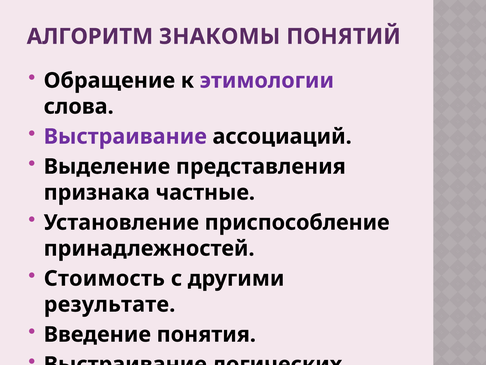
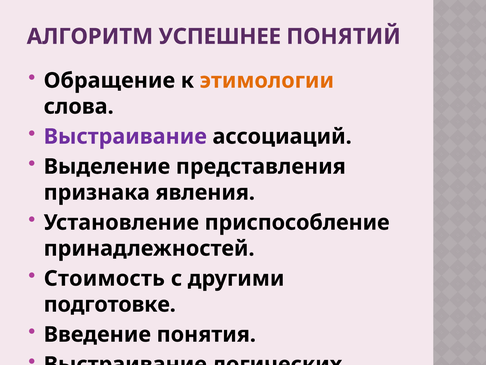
ЗНАКОМЫ: ЗНАКОМЫ -> УСПЕШНЕЕ (220, 36)
этимологии colour: purple -> orange (267, 80)
частные: частные -> явления (205, 192)
результате: результате -> подготовке (110, 304)
